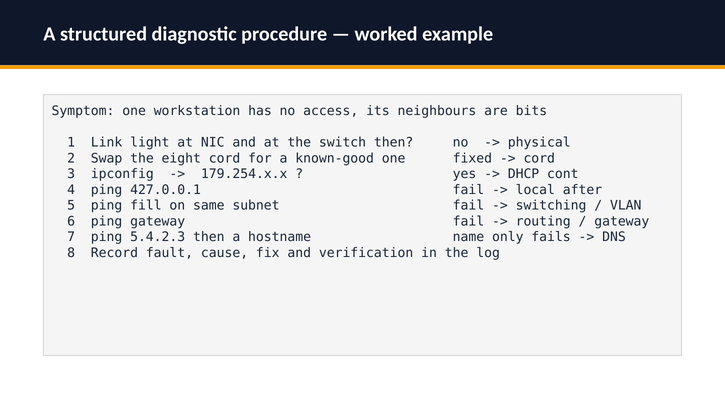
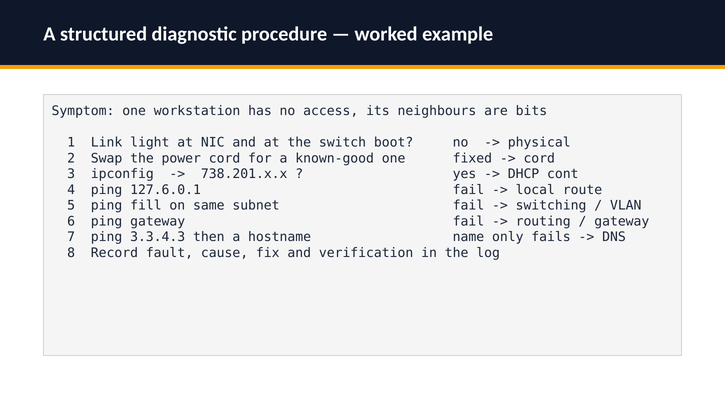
switch then: then -> boot (394, 143)
eight: eight -> power (181, 158)
179.254.x.x: 179.254.x.x -> 738.201.x.x (244, 174)
427.0.0.1: 427.0.0.1 -> 127.6.0.1 (166, 190)
after: after -> route (583, 190)
5.4.2.3: 5.4.2.3 -> 3.3.4.3 (158, 237)
